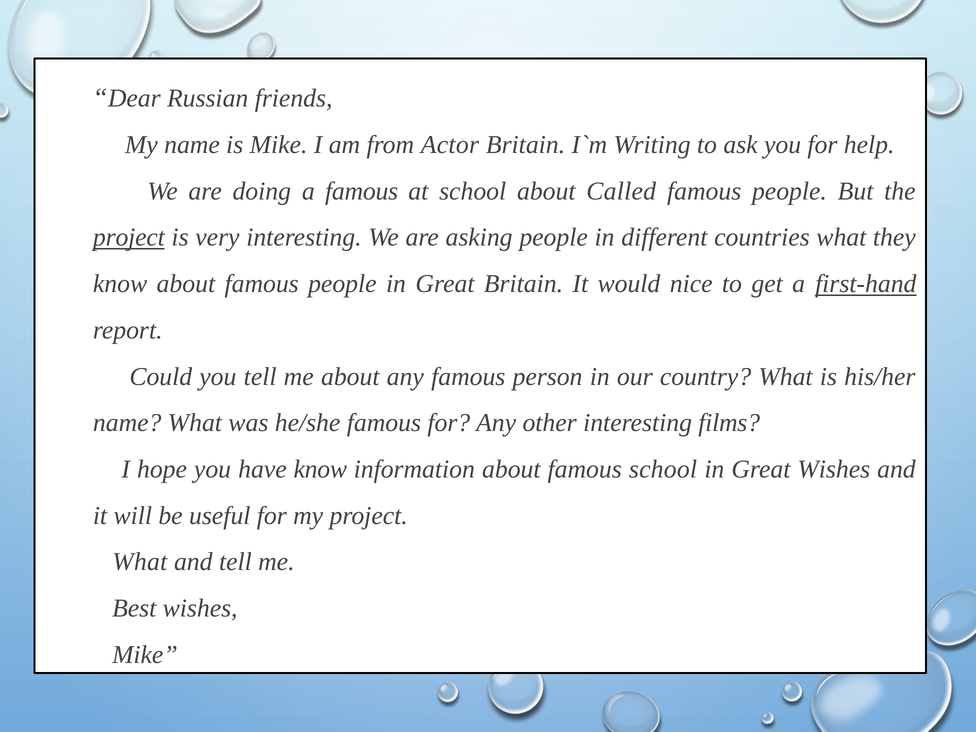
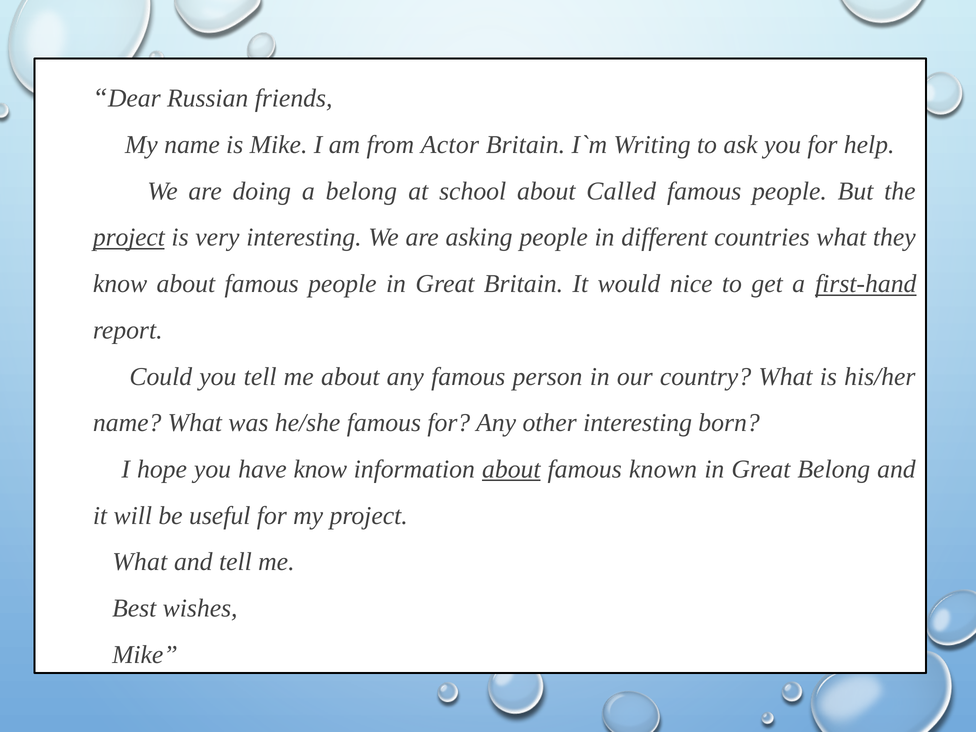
a famous: famous -> belong (361, 191)
films: films -> born (729, 423)
about underline: none -> present (511, 469)
famous school: school -> known (663, 469)
Great Wishes: Wishes -> Belong (834, 469)
